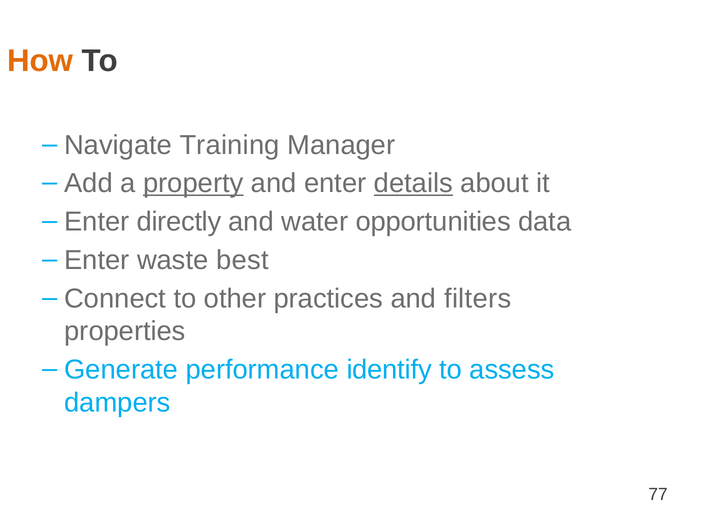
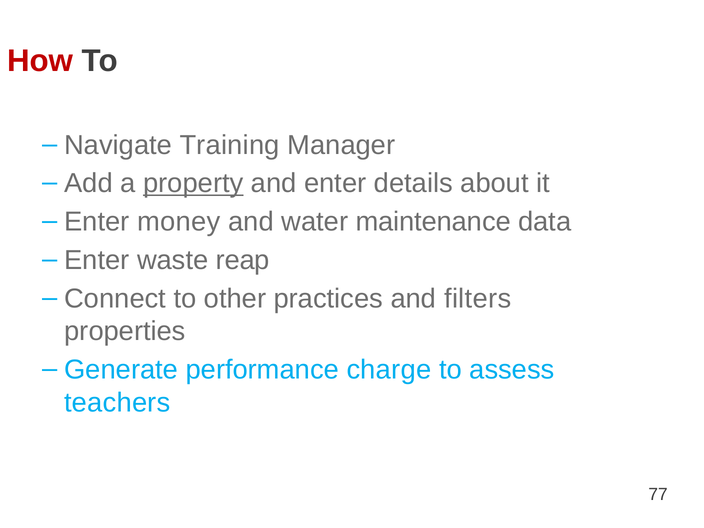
How colour: orange -> red (40, 61)
details underline: present -> none (413, 183)
directly: directly -> money (179, 222)
opportunities: opportunities -> maintenance (433, 222)
best: best -> reap (243, 260)
identify: identify -> charge (389, 370)
dampers: dampers -> teachers (117, 403)
